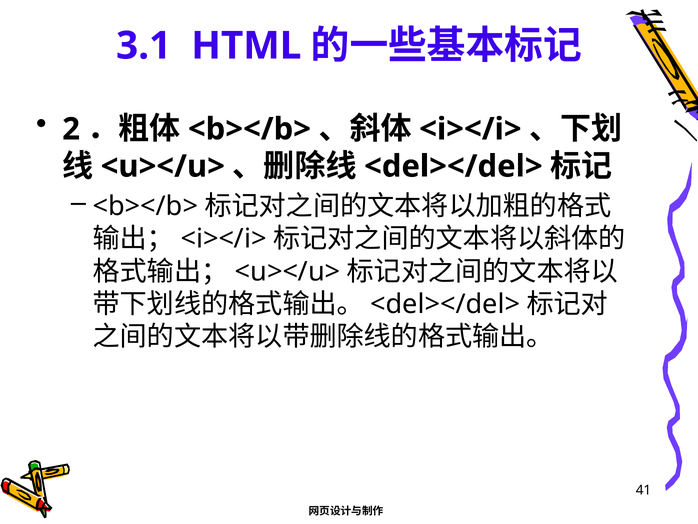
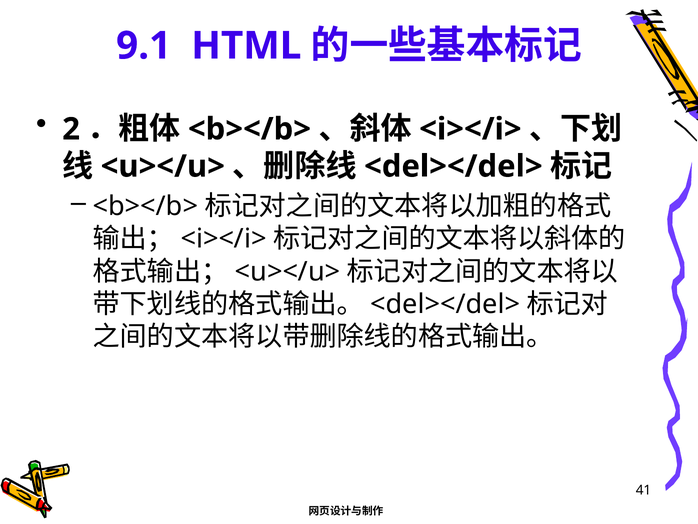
3.1: 3.1 -> 9.1 (144, 46)
